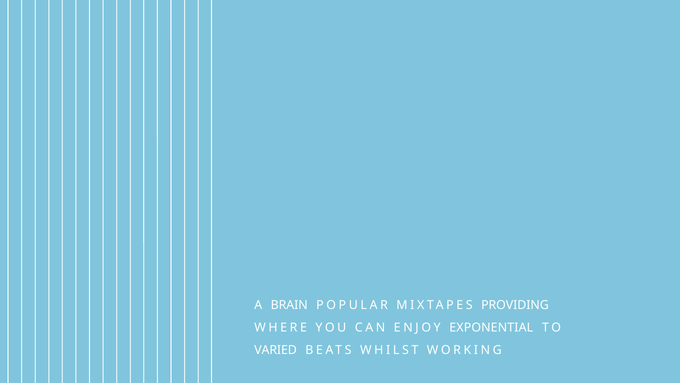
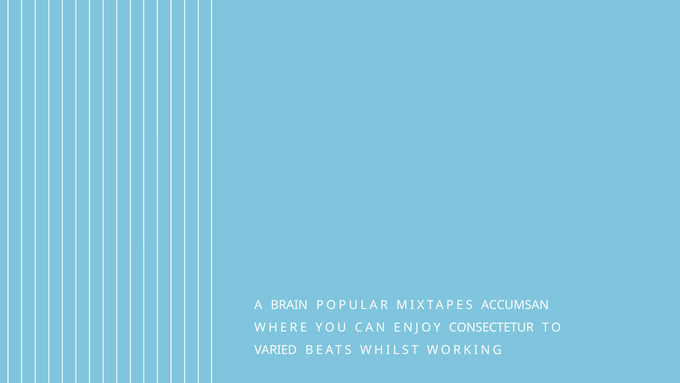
PROVIDING: PROVIDING -> ACCUMSAN (515, 305)
EXPONENTIAL: EXPONENTIAL -> CONSECTETUR (491, 327)
